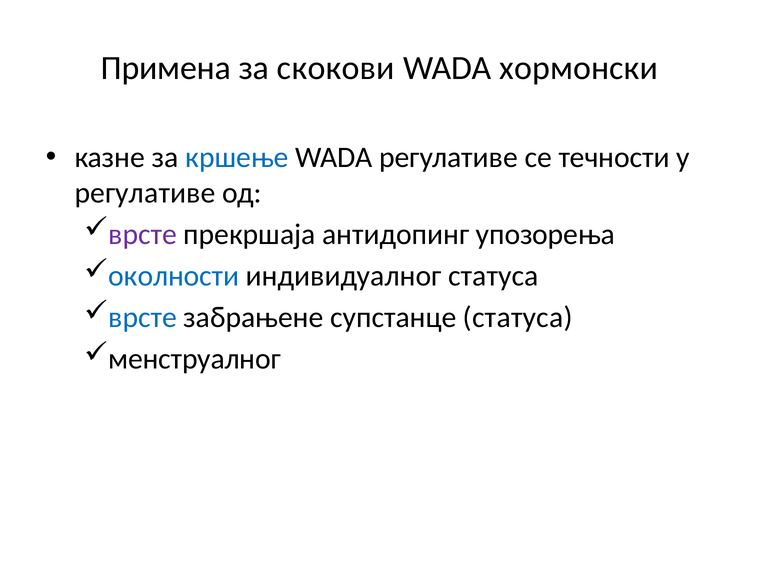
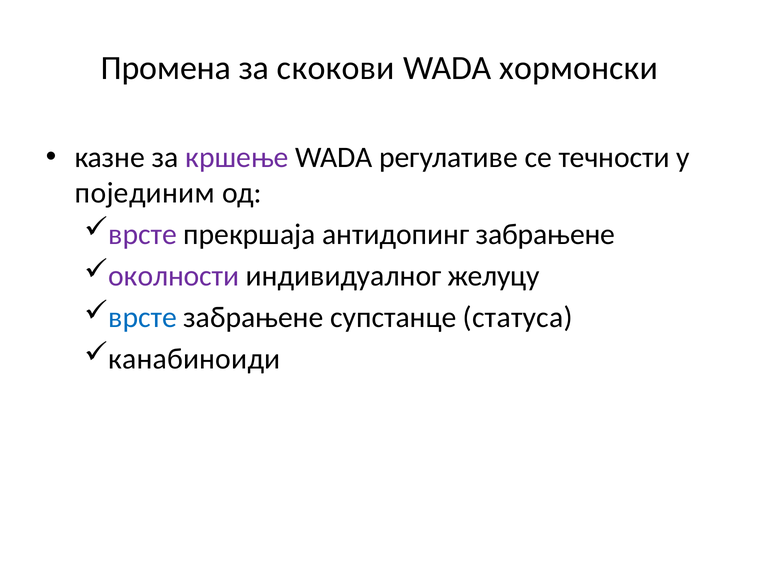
Примена: Примена -> Промена (166, 68)
кршење colour: blue -> purple (237, 157)
регулативе: регулативе -> појединим (145, 193)
антидопинг упозорења: упозорења -> забрањене (545, 234)
околности colour: blue -> purple (174, 276)
индивидуалног статуса: статуса -> желуцу (494, 276)
менструалног: менструалног -> канабиноиди (194, 359)
